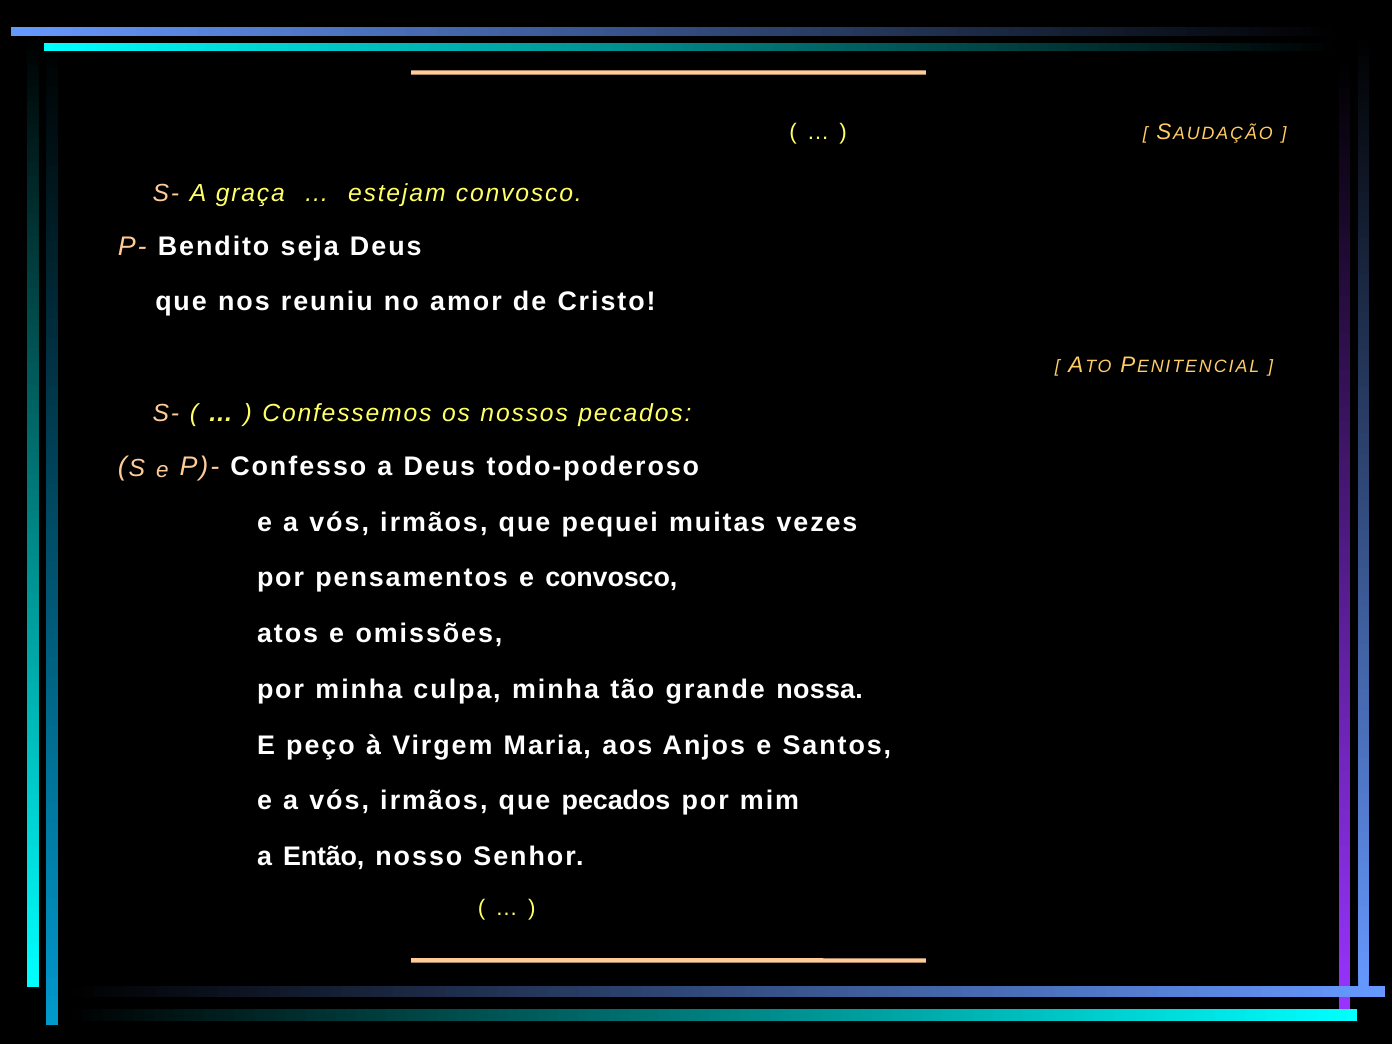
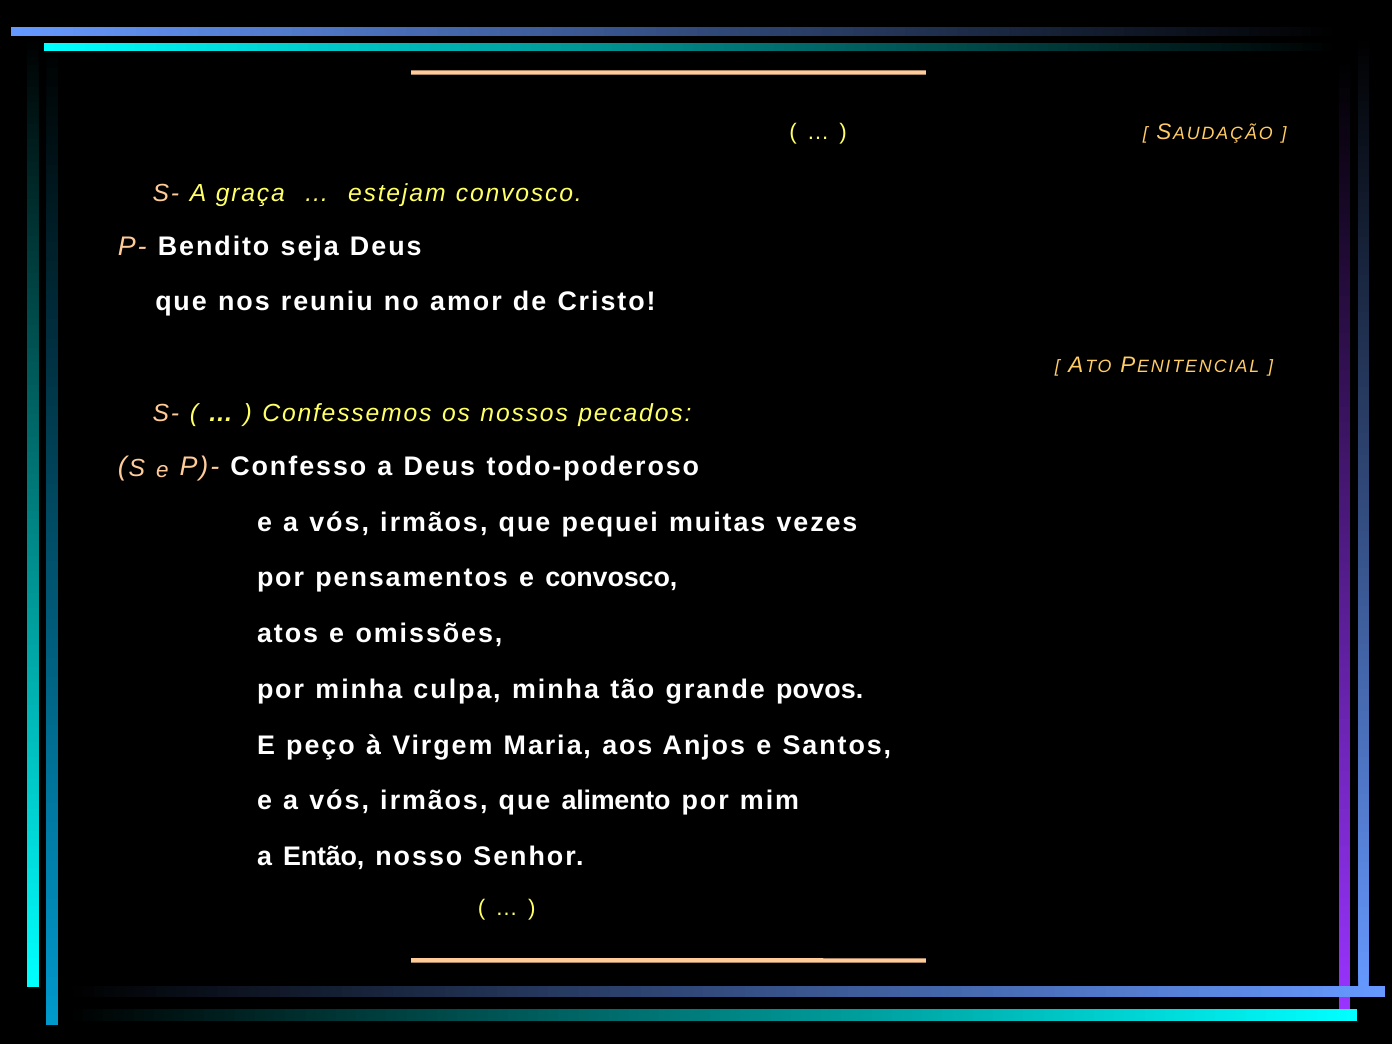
nossa: nossa -> povos (820, 689)
que pecados: pecados -> alimento (616, 801)
